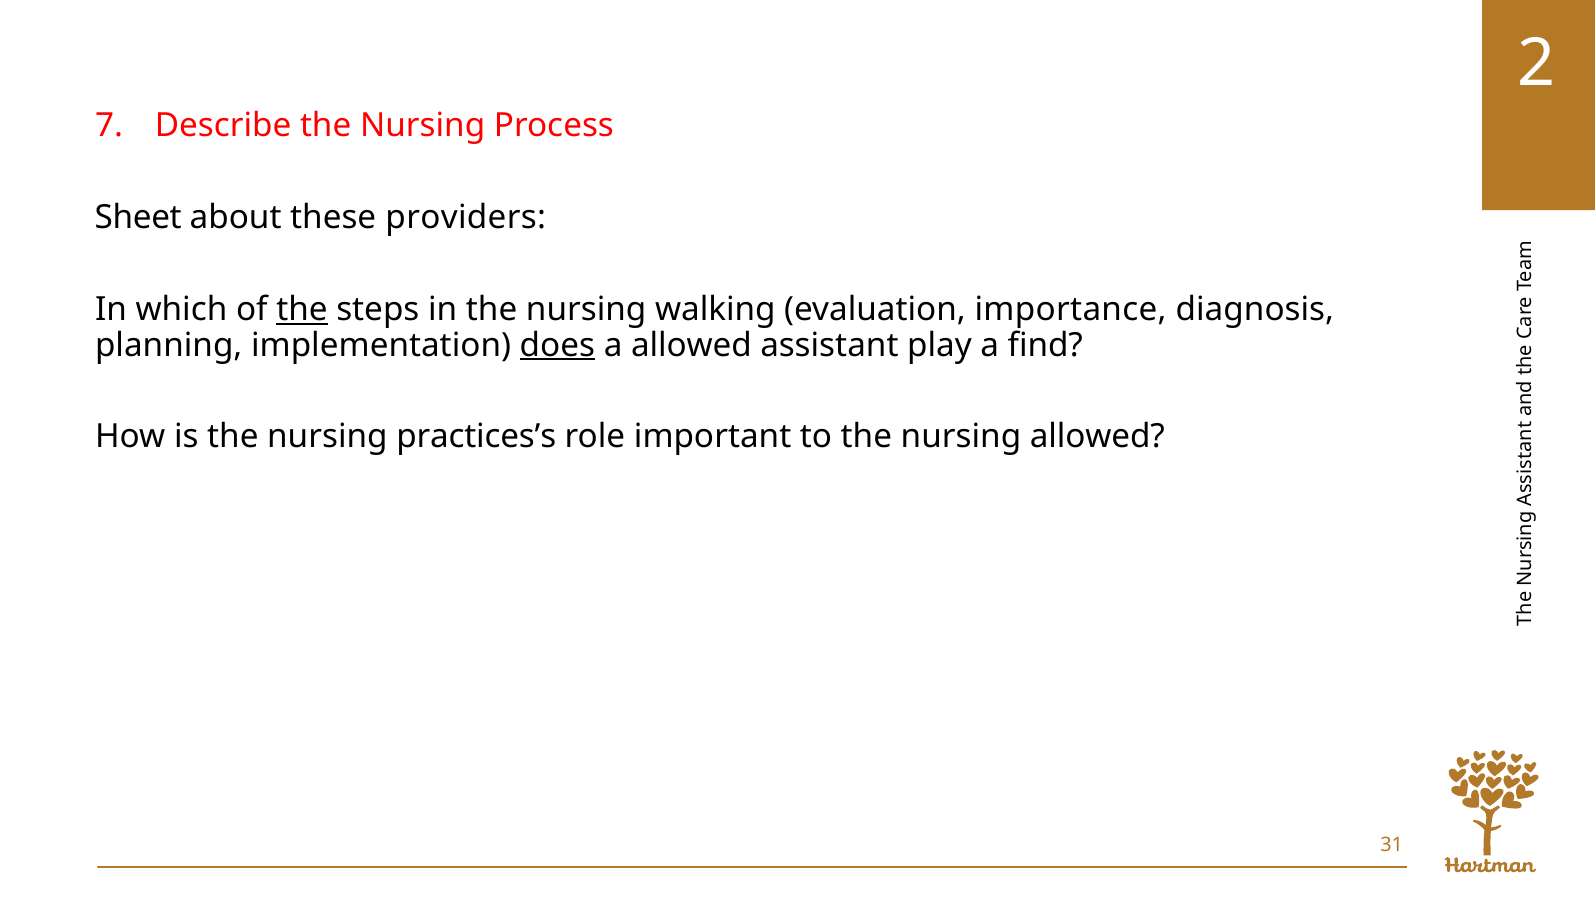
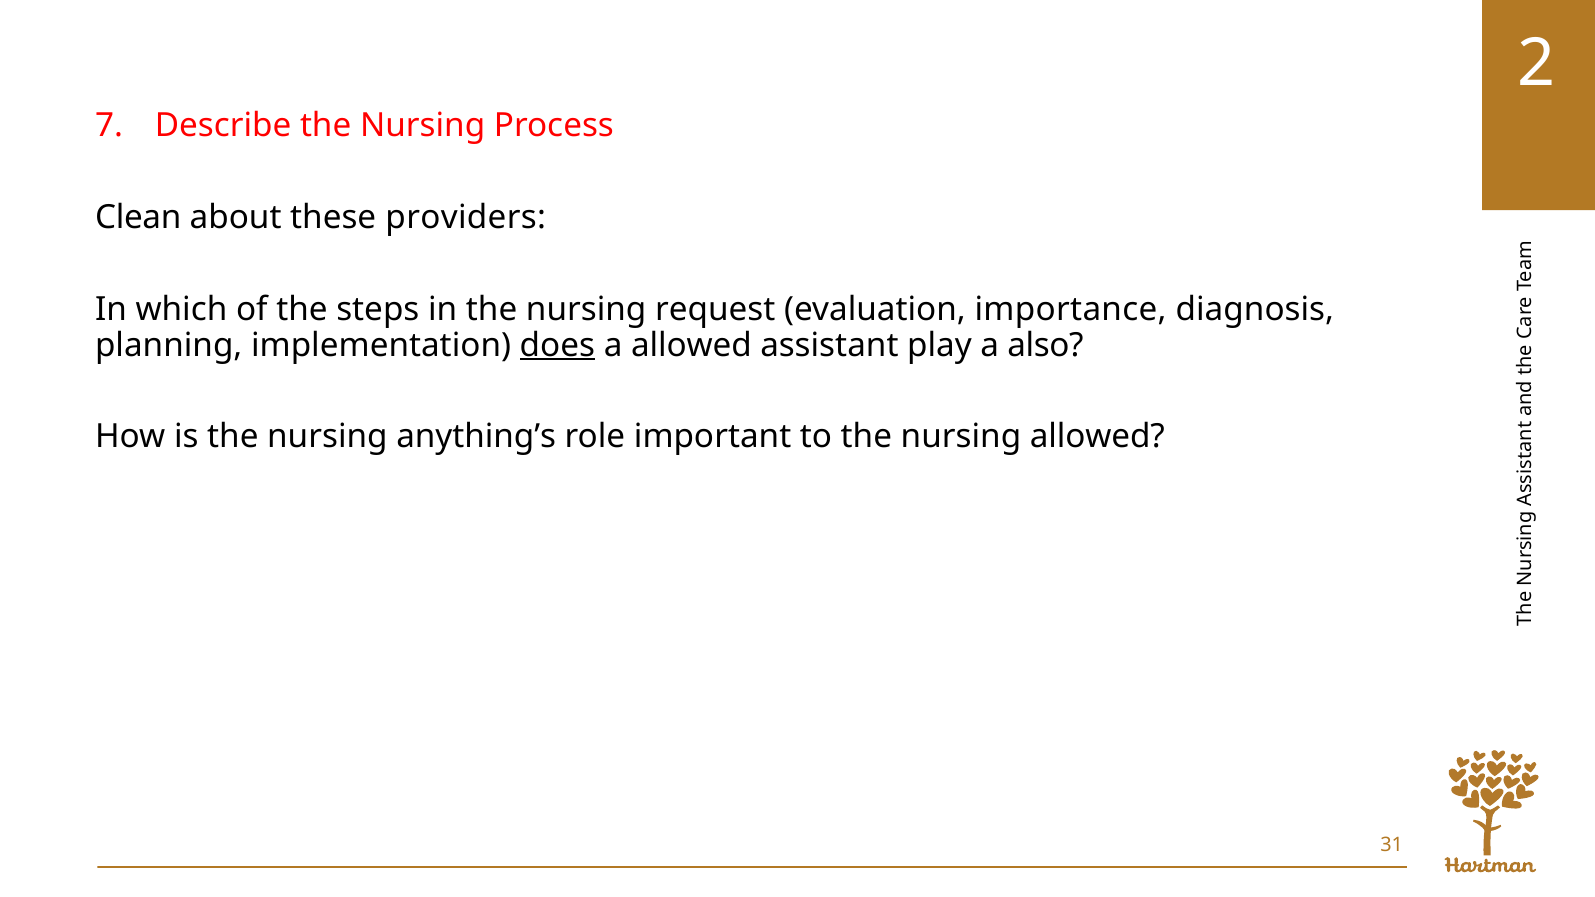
Sheet: Sheet -> Clean (138, 218)
the underline: present -> none (302, 309)
walking: walking -> request (715, 309)
find: find -> also (1045, 345)
practices’s: practices’s -> anything’s (476, 437)
